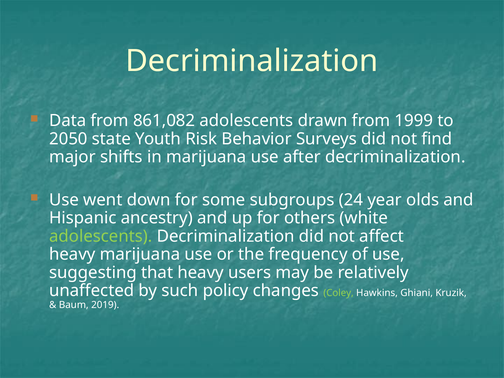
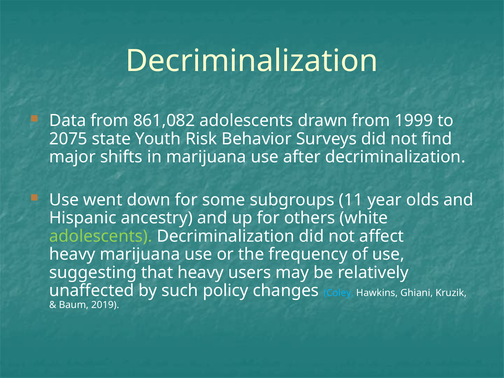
2050: 2050 -> 2075 (68, 139)
24: 24 -> 11 (351, 200)
Coley colour: light green -> light blue (339, 293)
